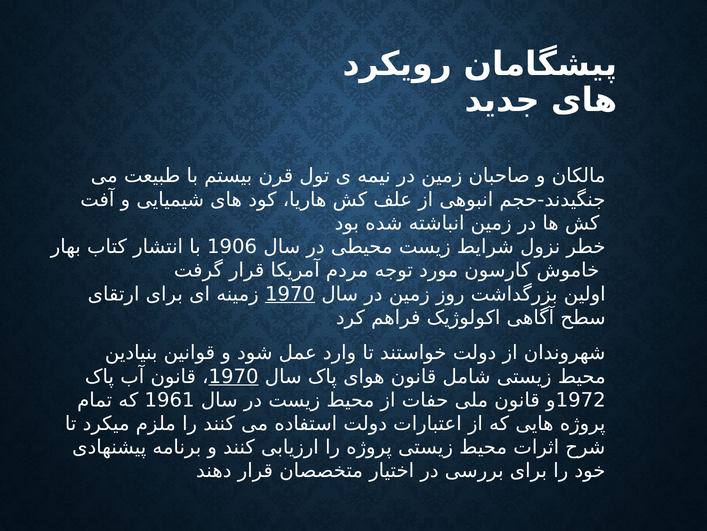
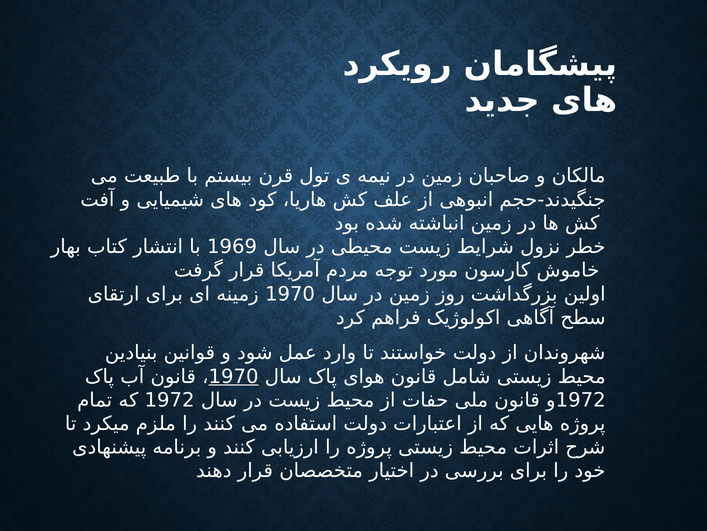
1906: 1906 -> 1969 (232, 246)
1970 underline: present -> none (290, 294)
1961: 1961 -> 1972 (170, 400)
